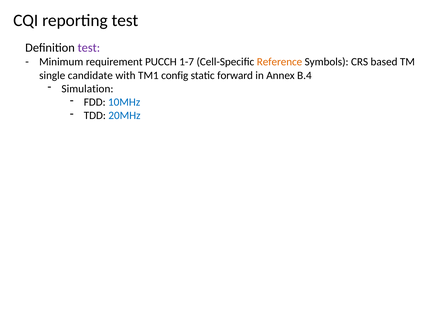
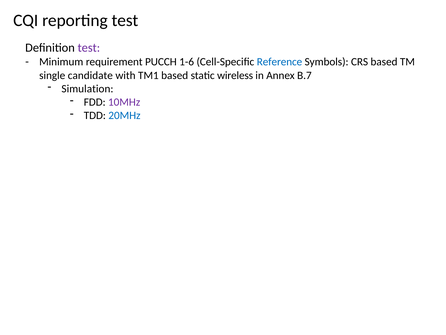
1-7: 1-7 -> 1-6 (187, 62)
Reference colour: orange -> blue (280, 62)
TM1 config: config -> based (175, 75)
forward: forward -> wireless (235, 75)
B.4: B.4 -> B.7 (304, 75)
10MHz colour: blue -> purple (124, 102)
